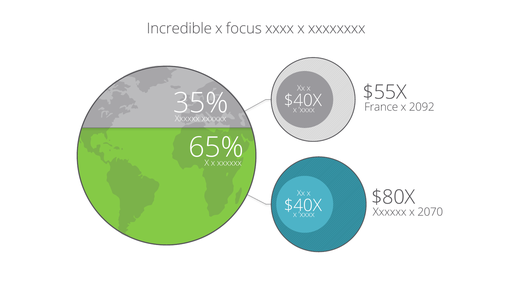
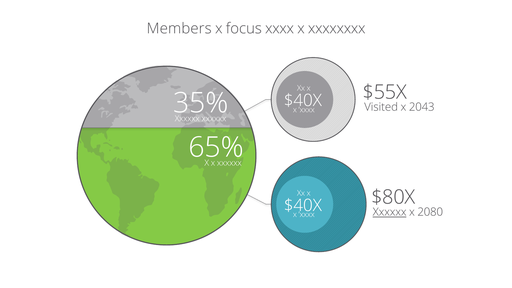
Incredible: Incredible -> Members (179, 29)
France: France -> Visited (381, 107)
2092: 2092 -> 2043 (422, 107)
Xxxxxx underline: none -> present (390, 212)
2070: 2070 -> 2080 (430, 212)
